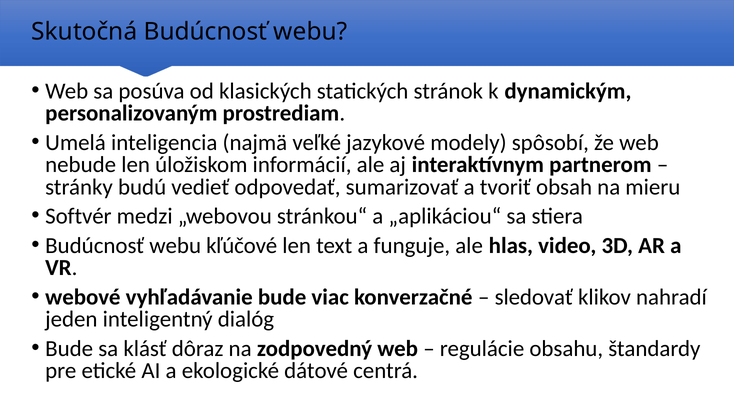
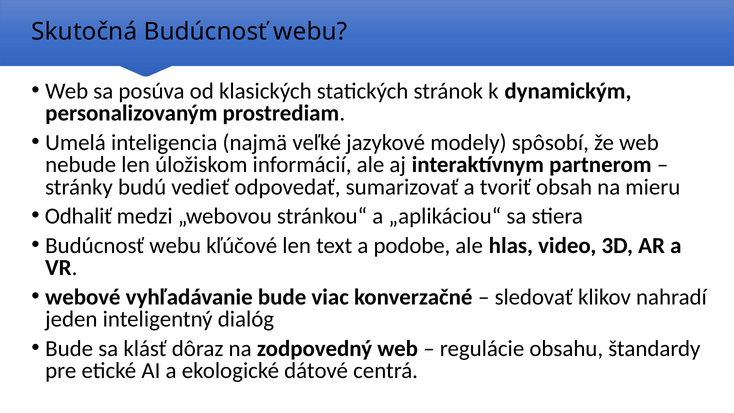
Softvér: Softvér -> Odhaliť (78, 216)
funguje: funguje -> podobe (412, 245)
